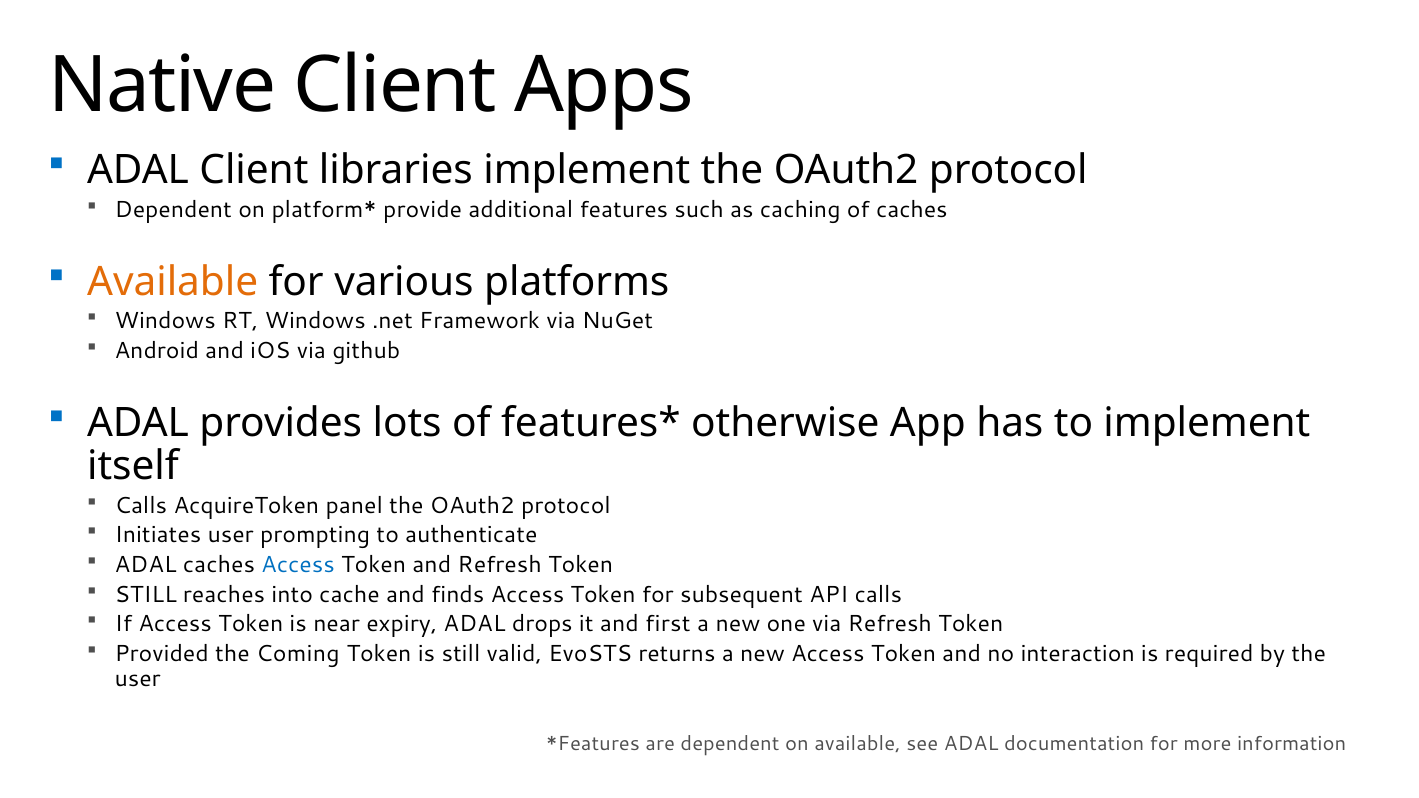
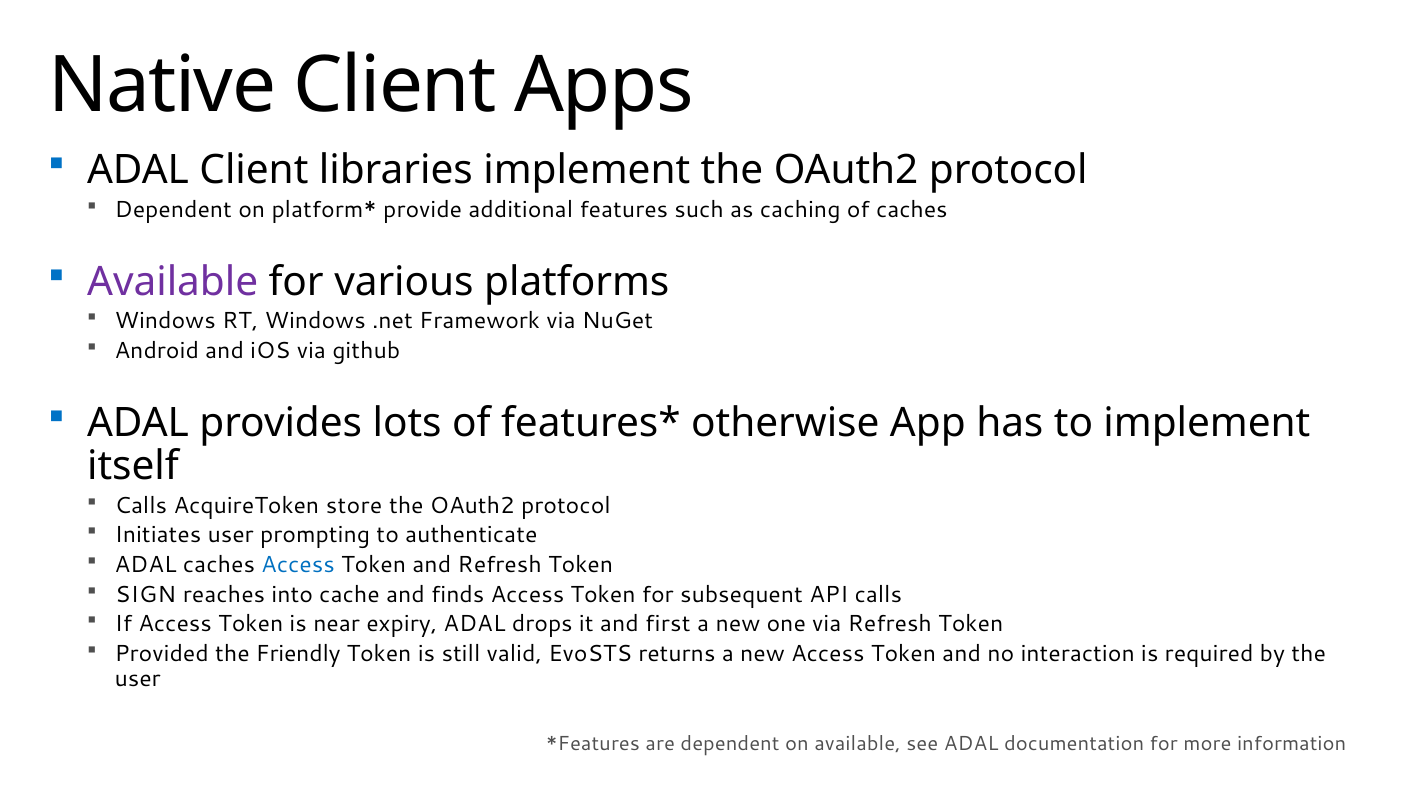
Available colour: orange -> purple (173, 282)
panel: panel -> store (354, 506)
STILL: STILL -> SIGN (146, 595)
Coming: Coming -> Friendly (298, 654)
